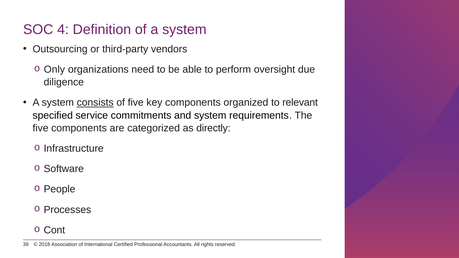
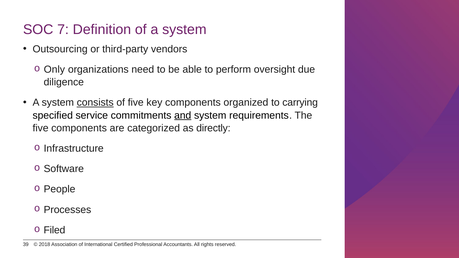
4: 4 -> 7 (63, 29)
relevant: relevant -> carrying (300, 103)
and underline: none -> present (183, 115)
Cont: Cont -> Filed (54, 230)
